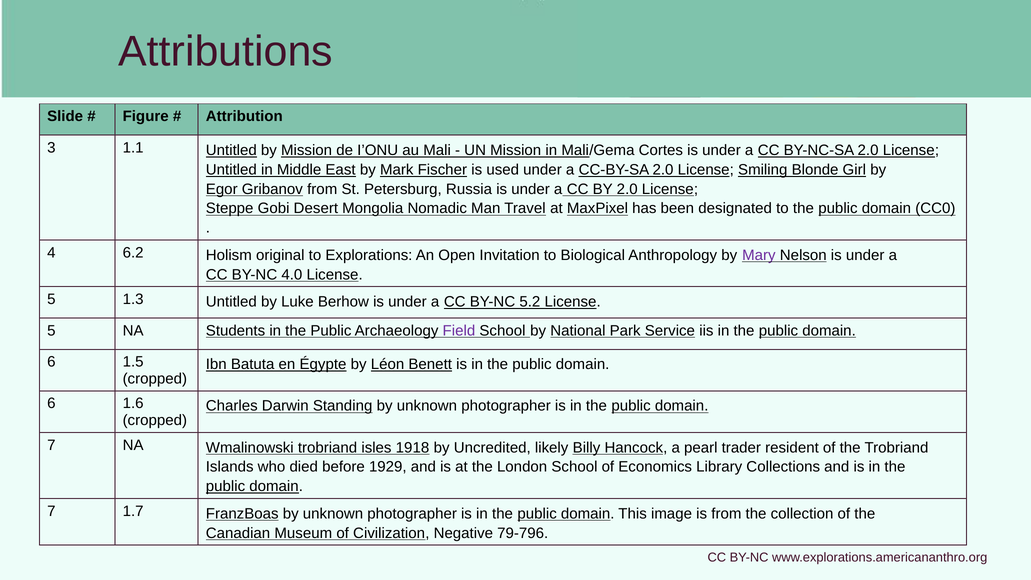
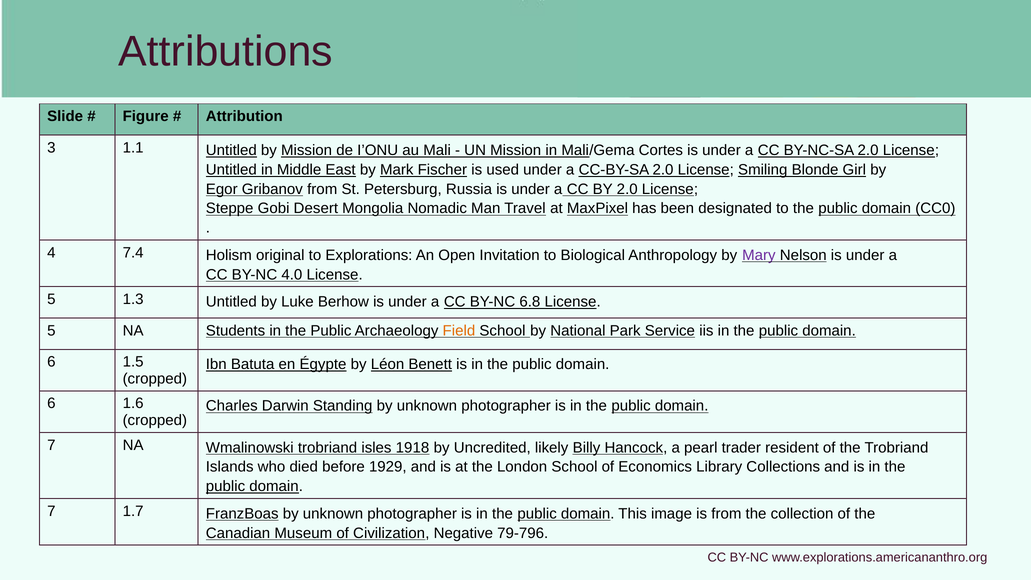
6.2: 6.2 -> 7.4 (133, 253)
5.2: 5.2 -> 6.8 (530, 302)
Field colour: purple -> orange (459, 331)
